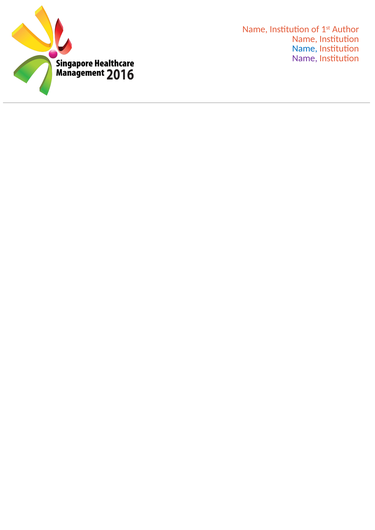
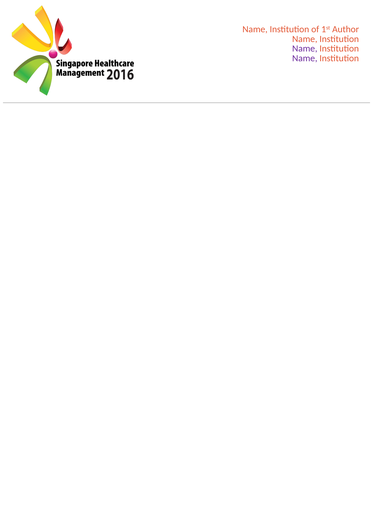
Name colour: blue -> purple (305, 49)
